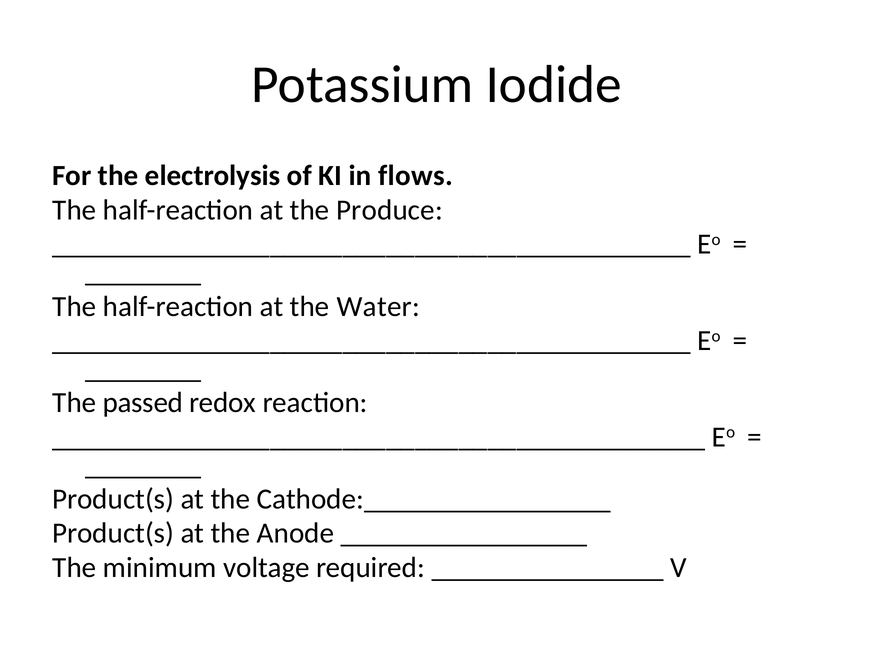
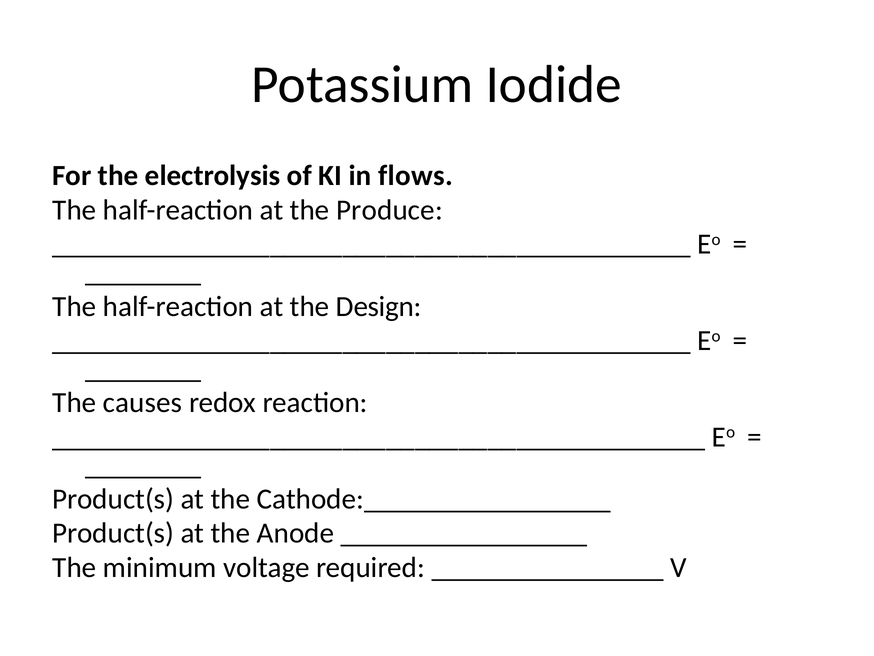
Water: Water -> Design (379, 306)
passed: passed -> causes (143, 402)
